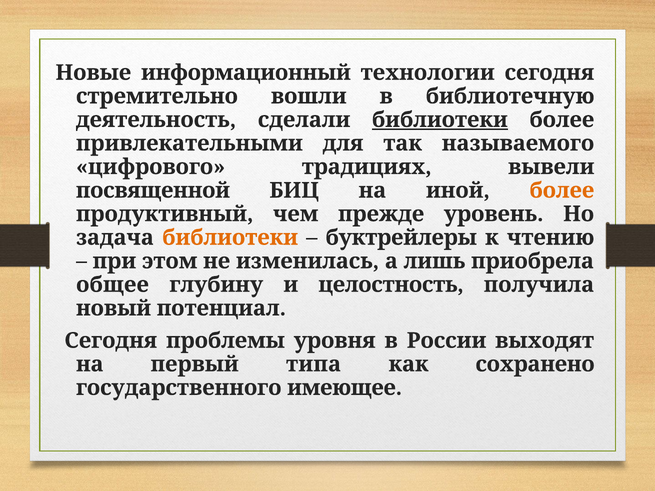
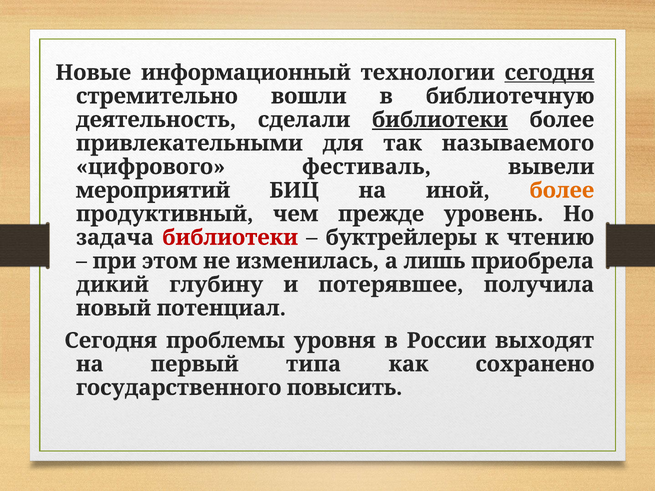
сегодня underline: none -> present (549, 73)
традициях: традициях -> фестиваль (367, 167)
посвященной: посвященной -> мероприятий (153, 191)
библиотеки colour: orange -> red (230, 238)
общее: общее -> дикий (112, 285)
целостность: целостность -> потерявшее (391, 285)
имеющее: имеющее -> повысить (345, 388)
